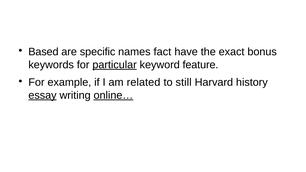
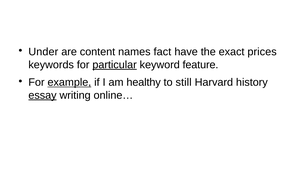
Based: Based -> Under (43, 52)
specific: specific -> content (98, 52)
bonus: bonus -> prices (262, 52)
example underline: none -> present (69, 82)
related: related -> healthy (144, 82)
online… underline: present -> none (113, 95)
